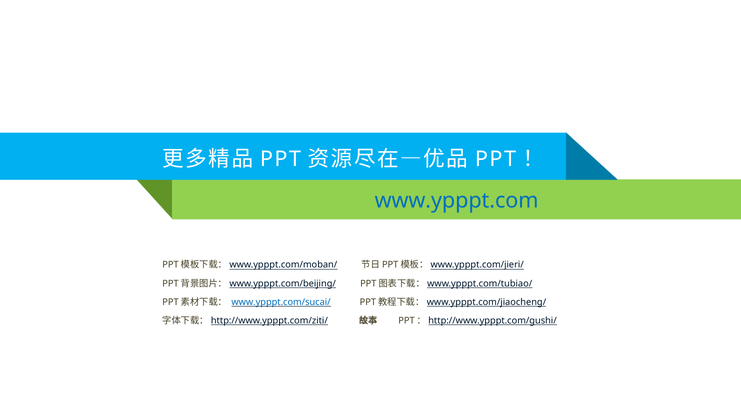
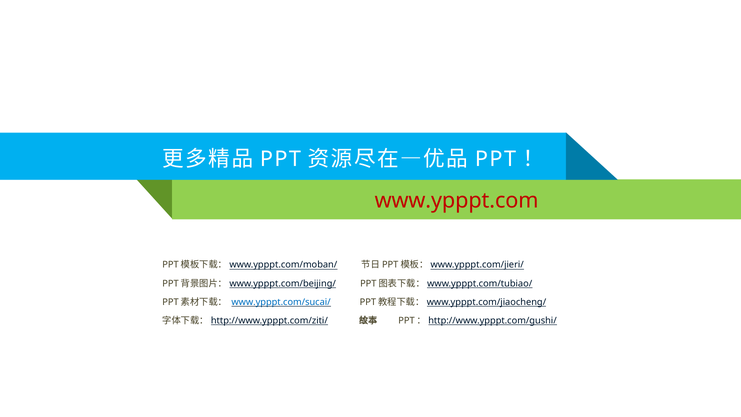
www.ypppt.com colour: blue -> red (457, 201)
